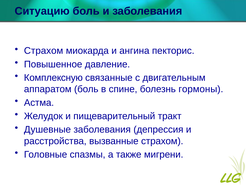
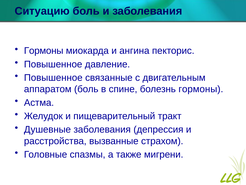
Страхом: Страхом -> Гормоны (44, 51)
Комплексную: Комплексную -> Повышенное (53, 77)
